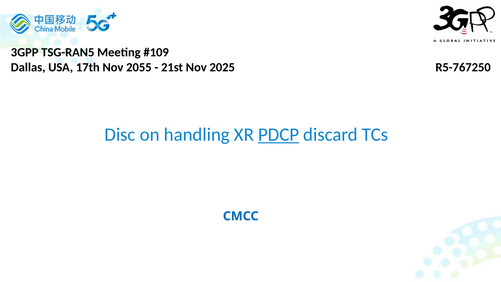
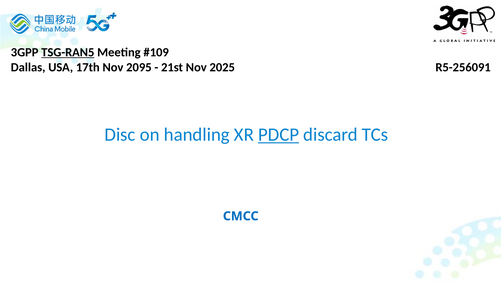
TSG-RAN5 underline: none -> present (68, 52)
2055: 2055 -> 2095 (139, 67)
R5-767250: R5-767250 -> R5-256091 (463, 67)
